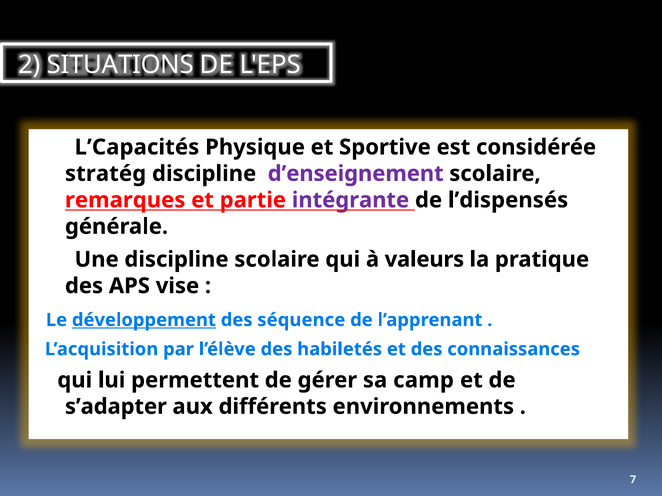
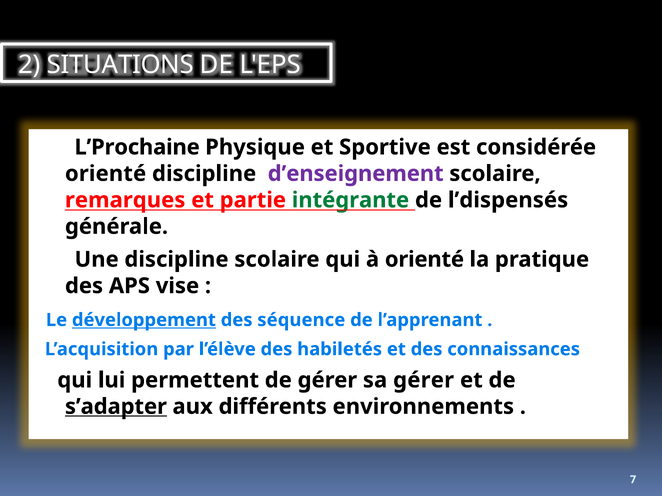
L’Capacités: L’Capacités -> L’Prochaine (137, 147)
stratég: stratég -> orienté (106, 174)
intégrante colour: purple -> green (350, 200)
à valeurs: valeurs -> orienté (424, 260)
sa camp: camp -> gérer (424, 381)
s’adapter underline: none -> present (116, 407)
